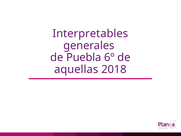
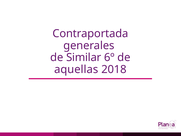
Interpretables: Interpretables -> Contraportada (90, 33)
Puebla: Puebla -> Similar (84, 57)
